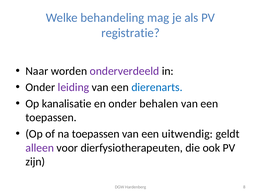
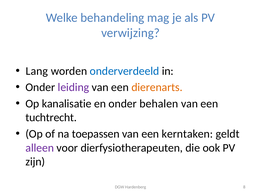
registratie: registratie -> verwijzing (130, 33)
Naar: Naar -> Lang (37, 71)
onderverdeeld colour: purple -> blue (124, 71)
dierenarts colour: blue -> orange (157, 87)
toepassen: toepassen -> tuchtrecht (51, 117)
uitwendig: uitwendig -> kerntaken (187, 134)
